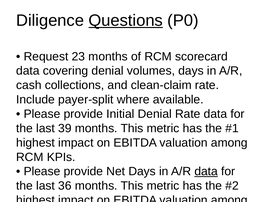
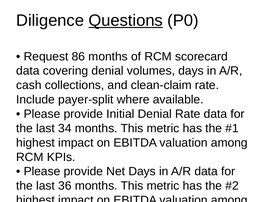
23: 23 -> 86 (78, 57)
39: 39 -> 34 (65, 129)
data underline: present -> none (206, 172)
